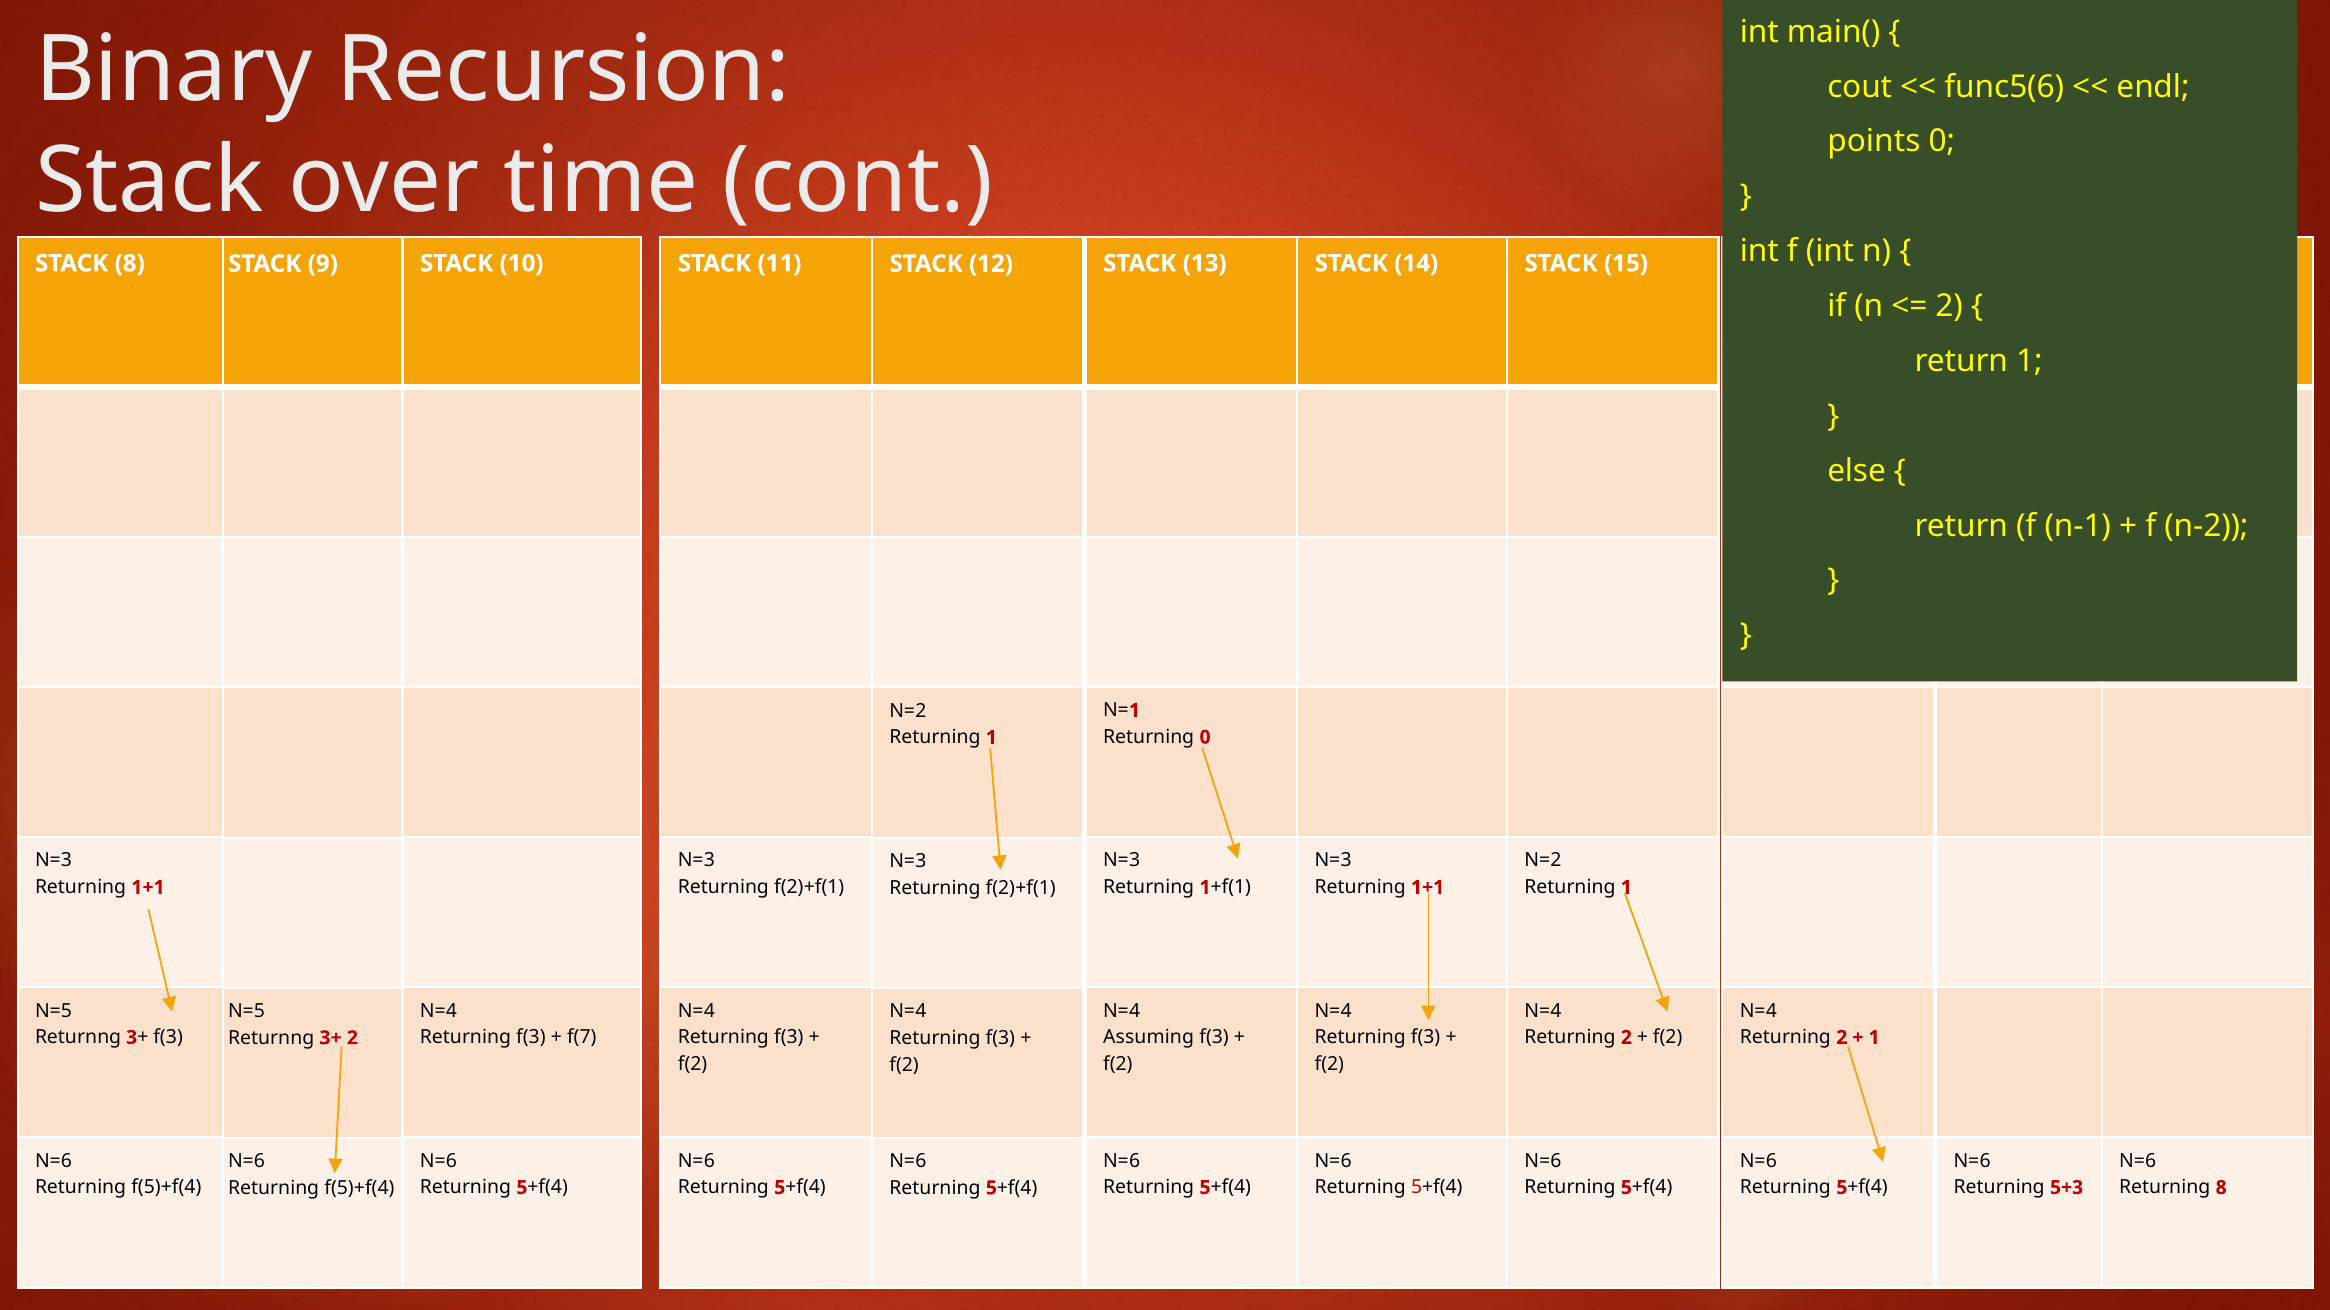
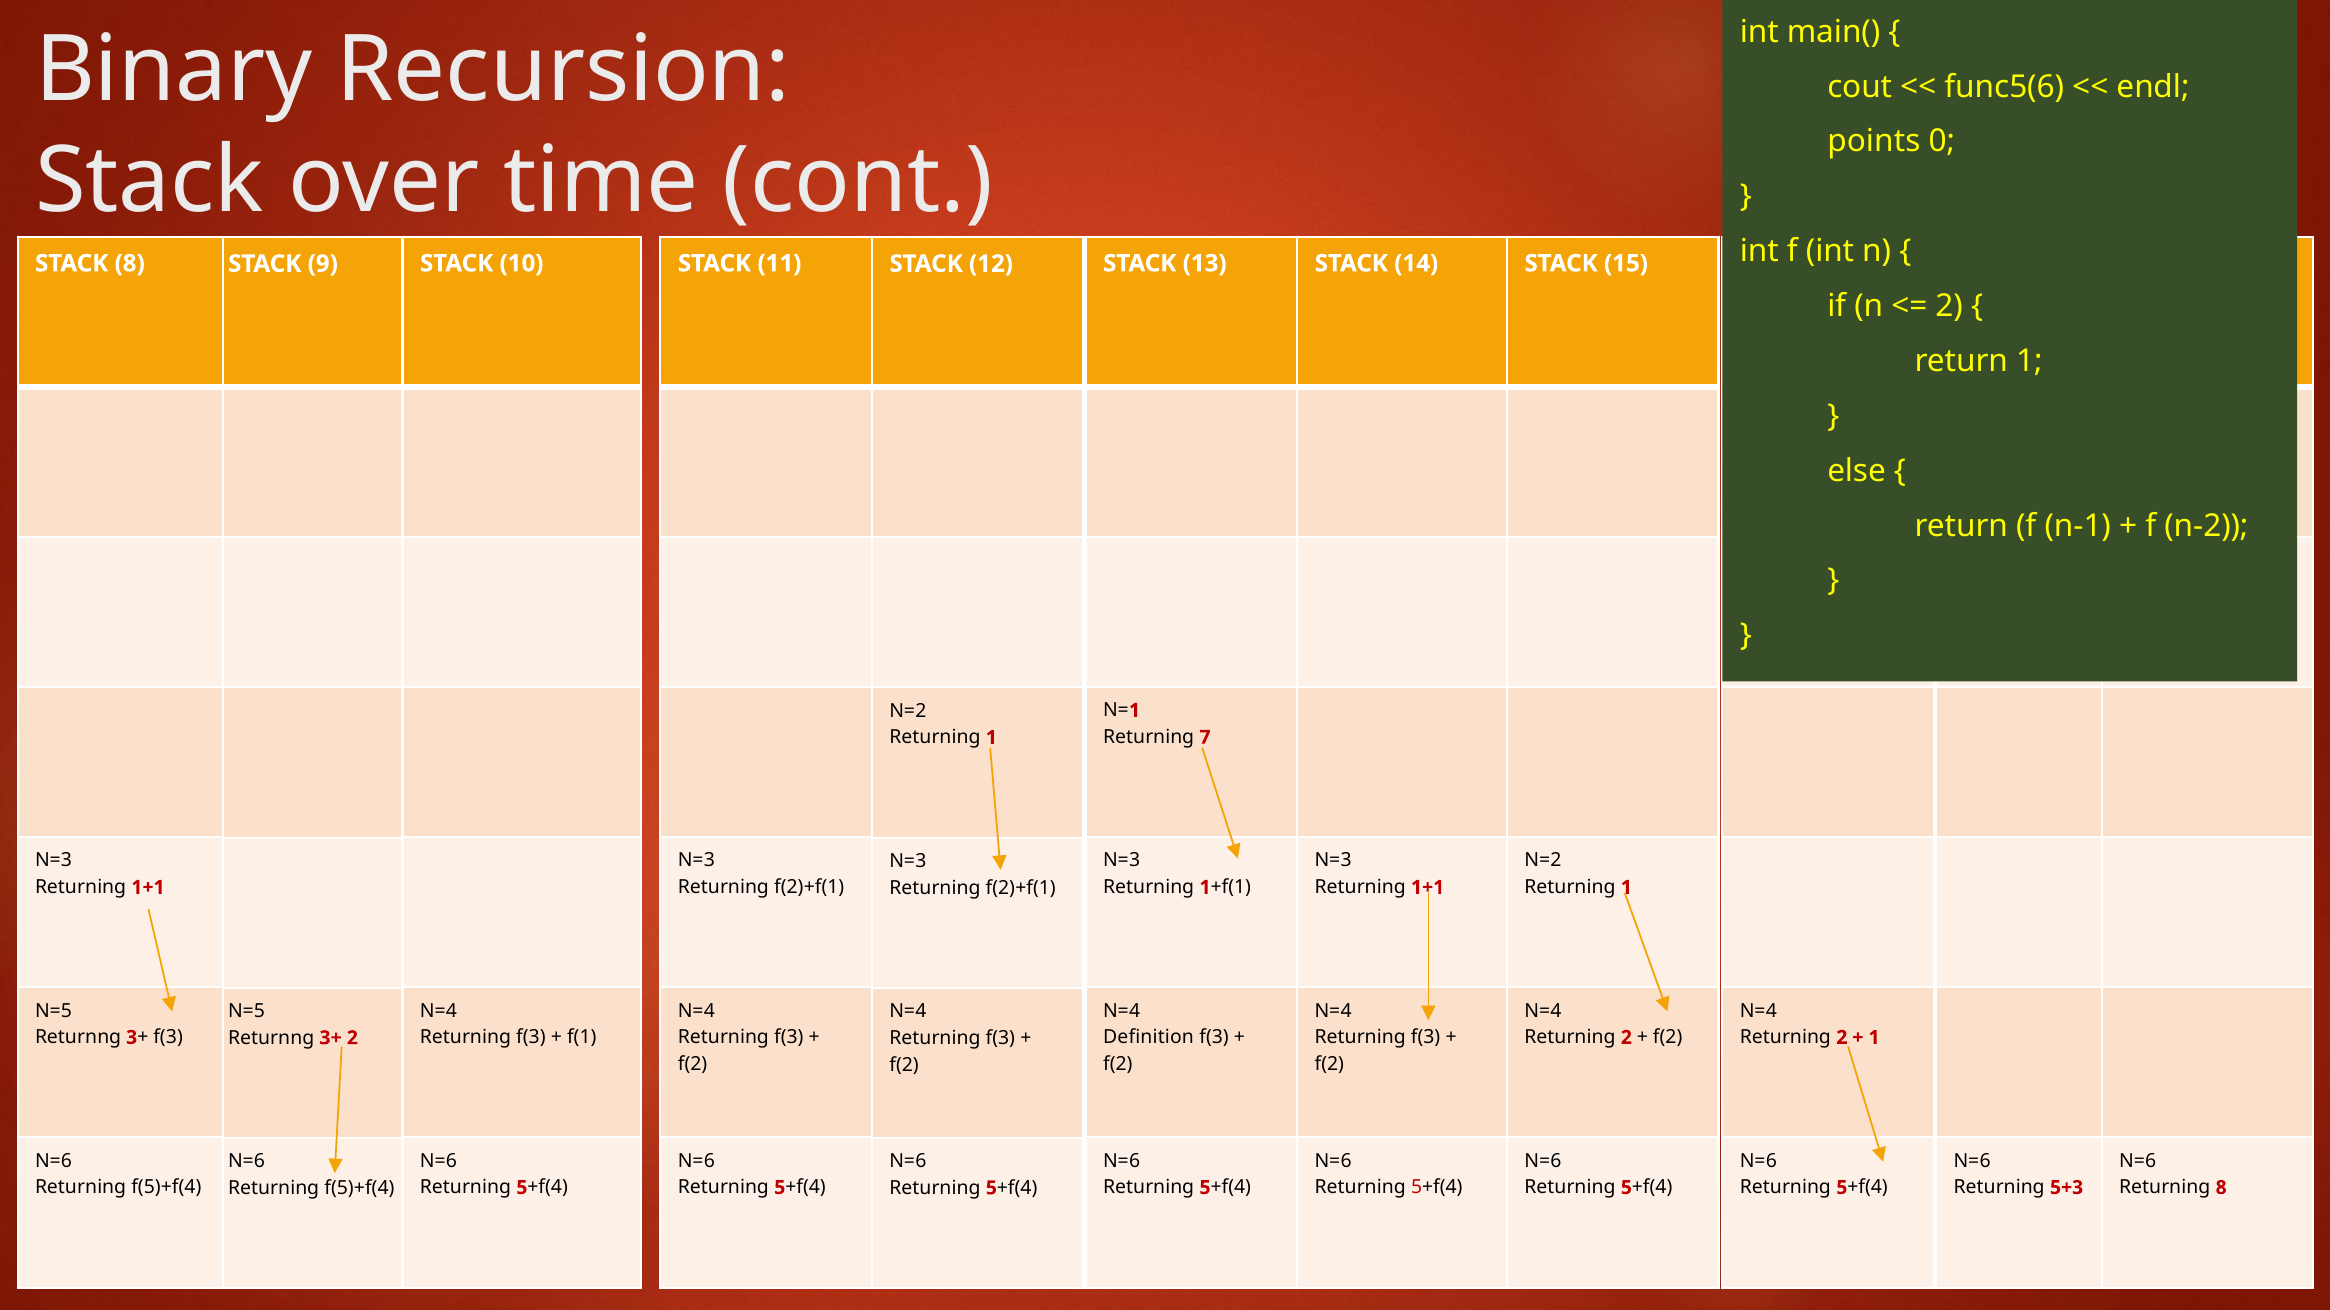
Returning 0: 0 -> 7 (1205, 738)
f(7: f(7 -> f(1 (582, 1038)
Assuming: Assuming -> Definition (1149, 1038)
